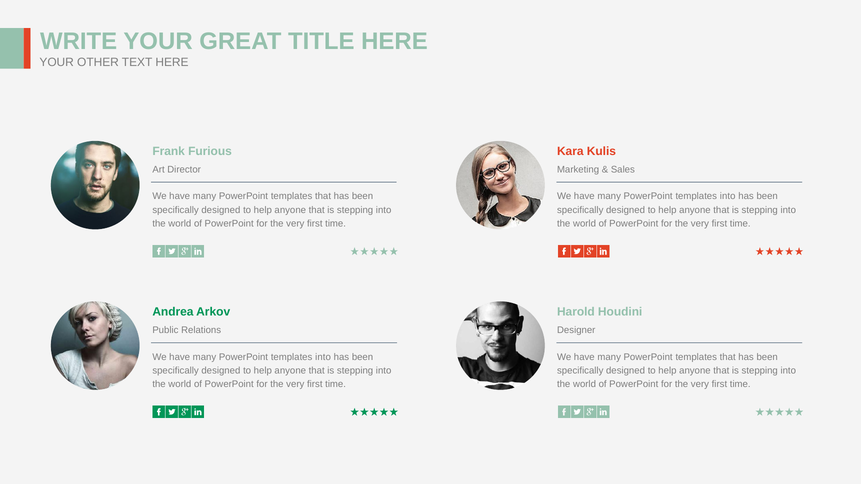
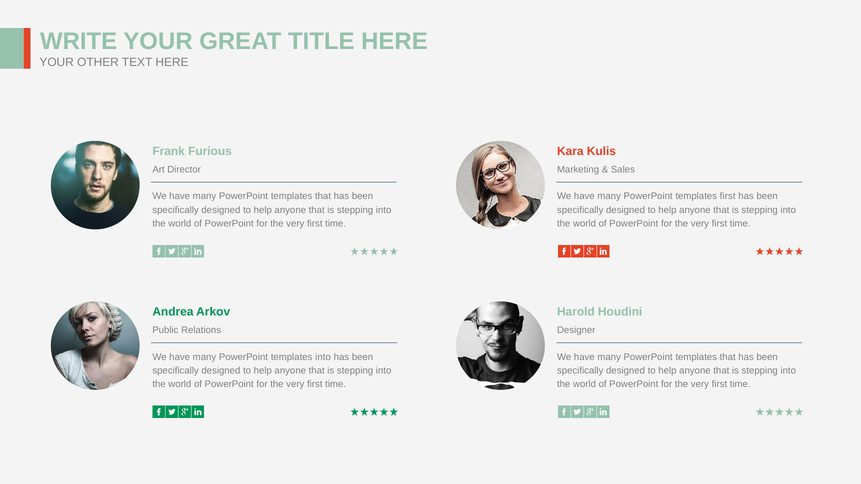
into: into -> first (728, 196)
